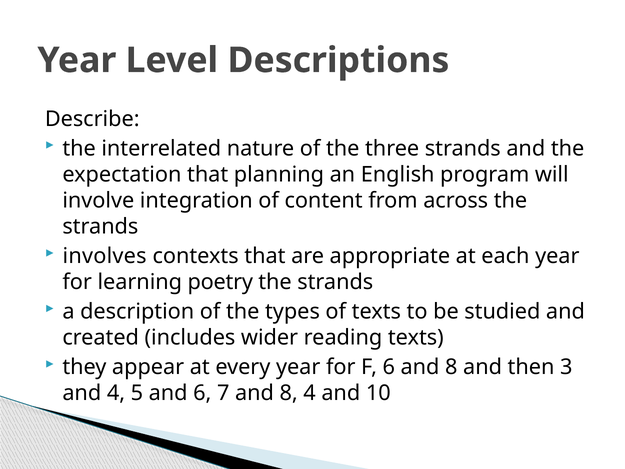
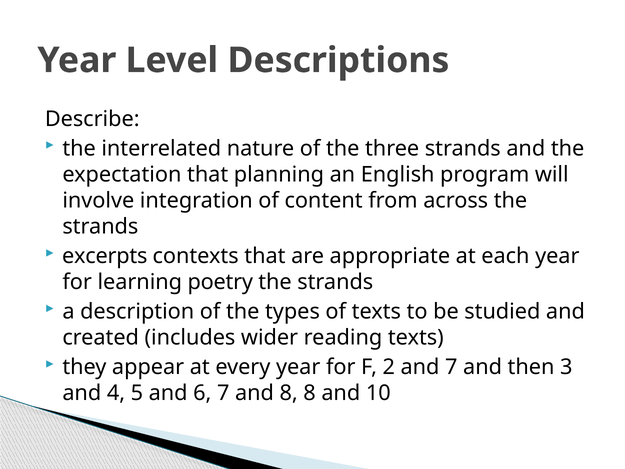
involves: involves -> excerpts (105, 256)
F 6: 6 -> 2 (389, 367)
8: 8 -> 7 (451, 367)
8 4: 4 -> 8 (310, 393)
